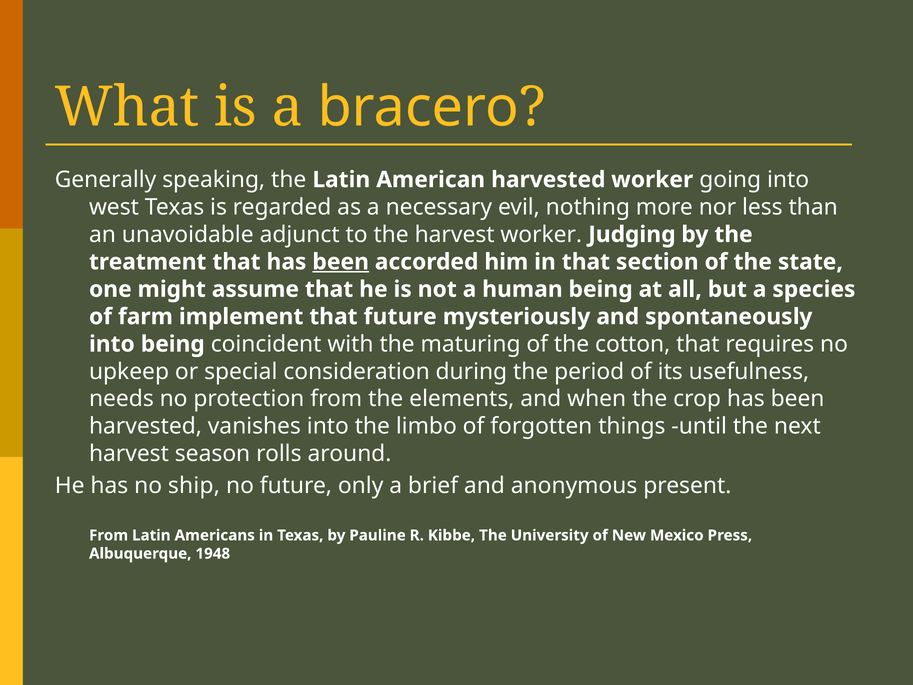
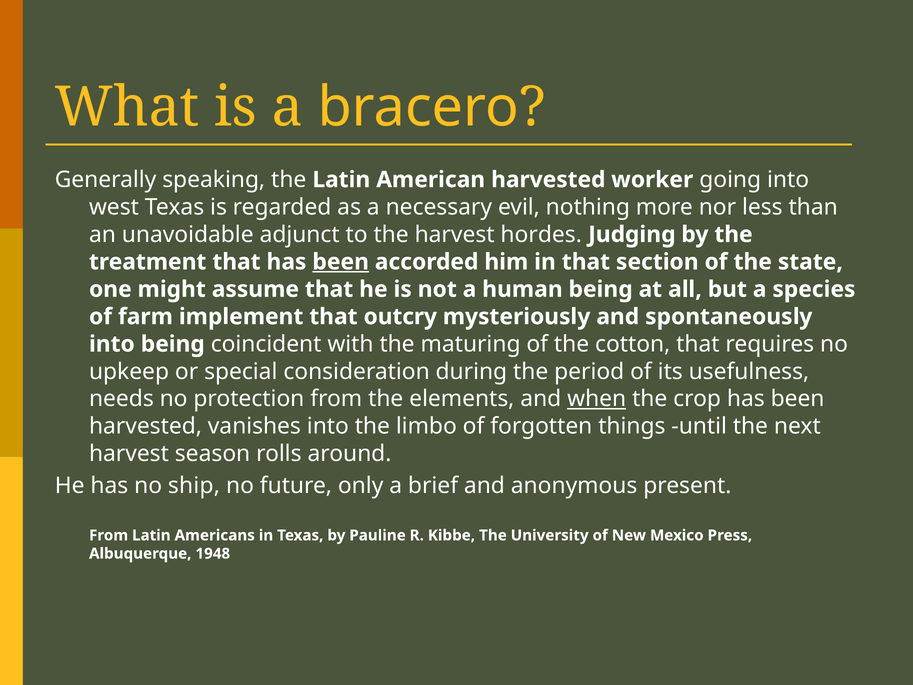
harvest worker: worker -> hordes (541, 234)
that future: future -> outcry (400, 317)
when underline: none -> present (597, 399)
